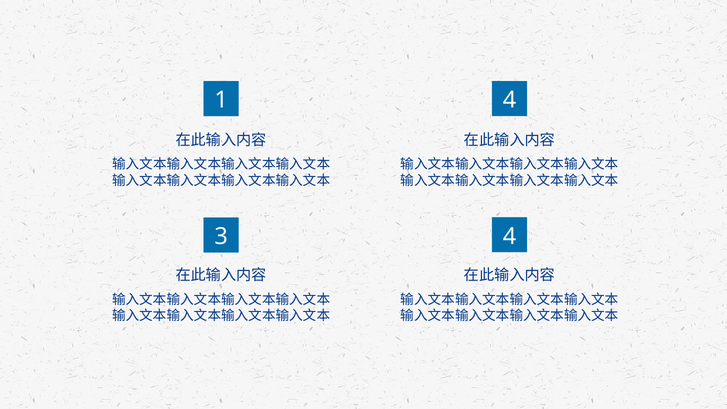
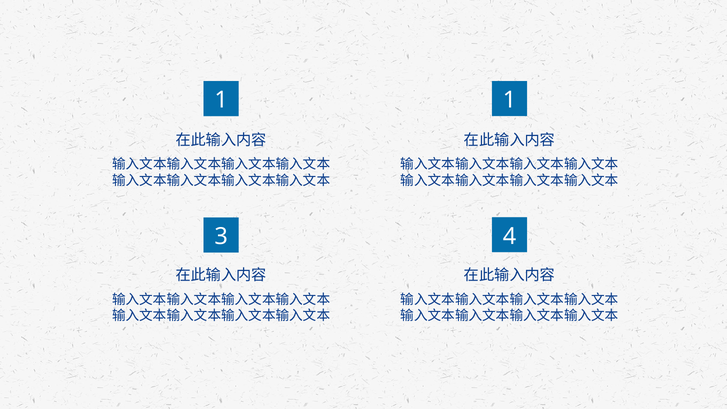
1 4: 4 -> 1 (510, 100)
